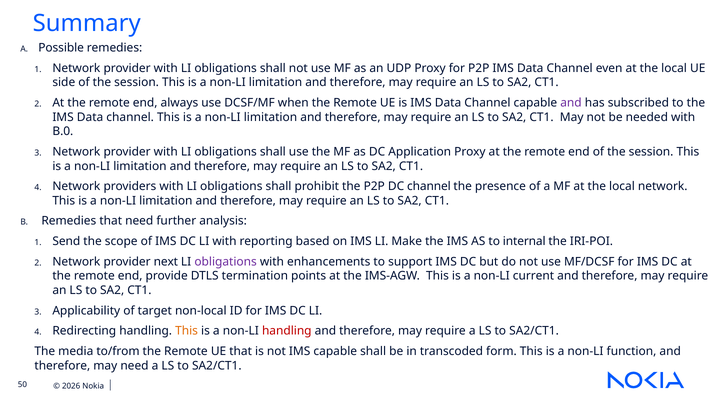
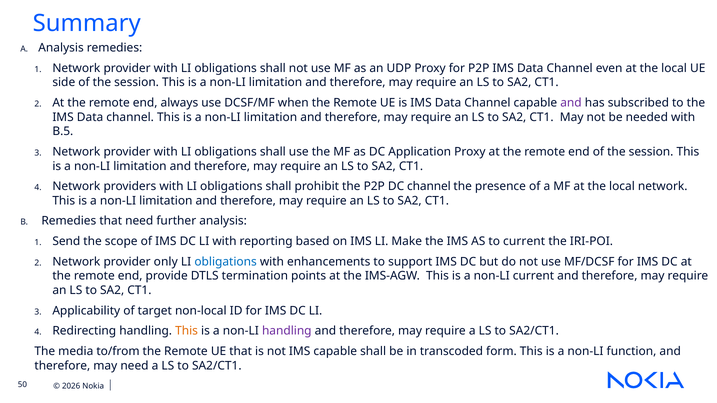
A Possible: Possible -> Analysis (61, 48)
B.0: B.0 -> B.5 (63, 132)
to internal: internal -> current (524, 242)
next: next -> only (166, 262)
obligations colour: purple -> blue (226, 262)
handling colour: red -> purple (287, 331)
